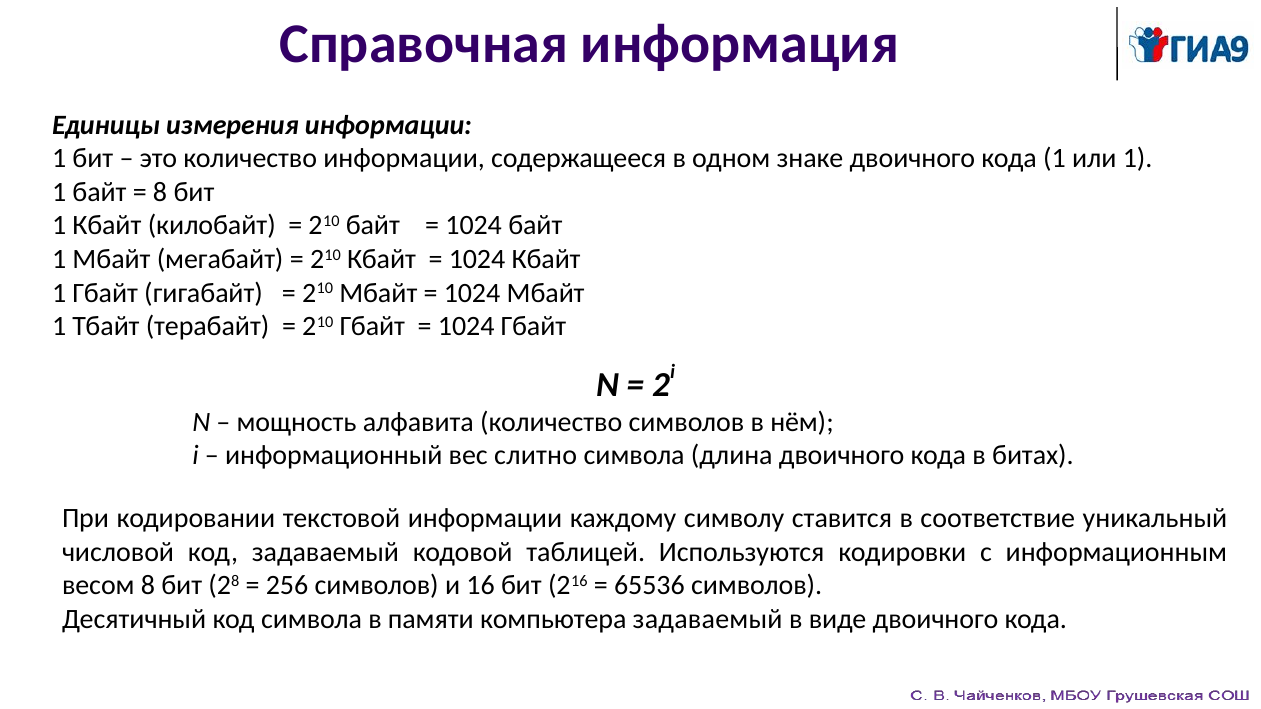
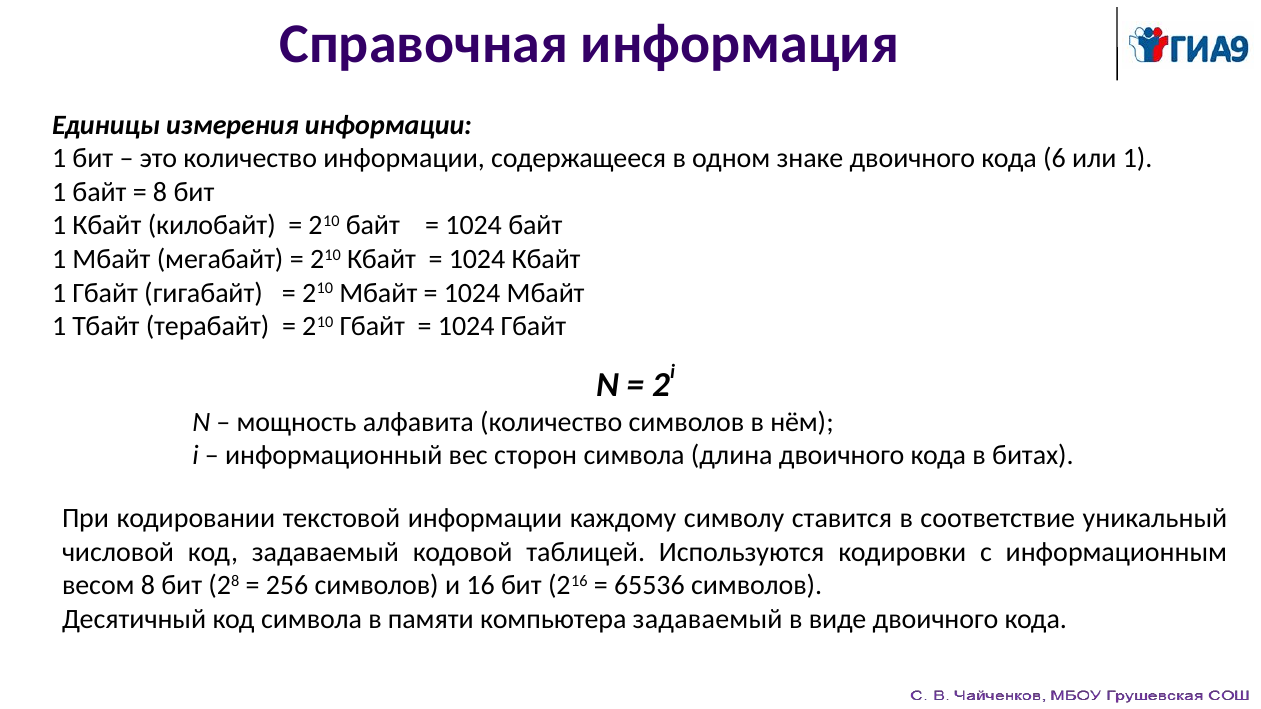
кода 1: 1 -> 6 (1054, 159)
слитно: слитно -> сторон (536, 456)
